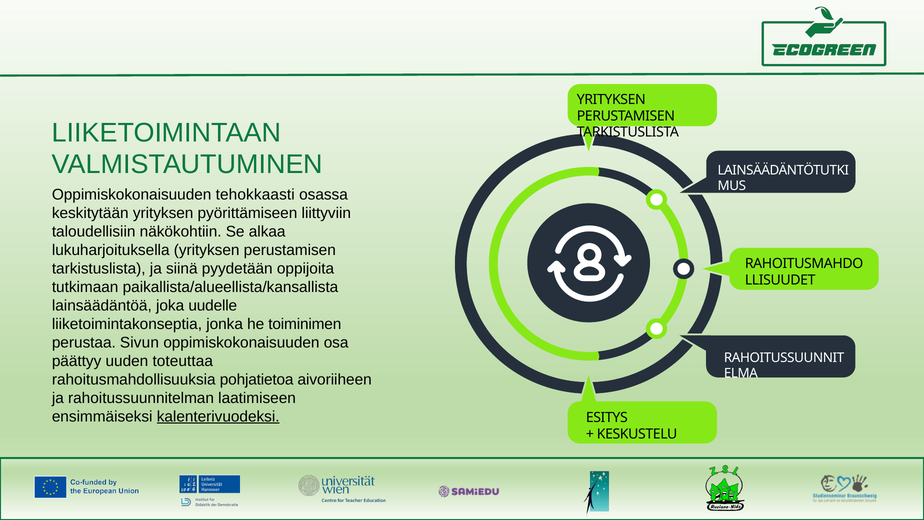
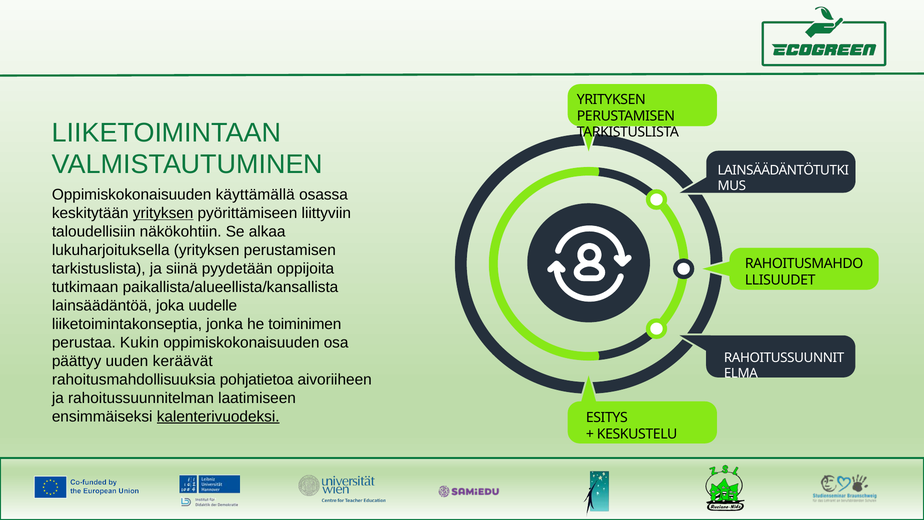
tehokkaasti: tehokkaasti -> käyttämällä (255, 195)
yrityksen underline: none -> present (163, 213)
Sivun: Sivun -> Kukin (139, 342)
toteuttaa: toteuttaa -> keräävät (183, 361)
